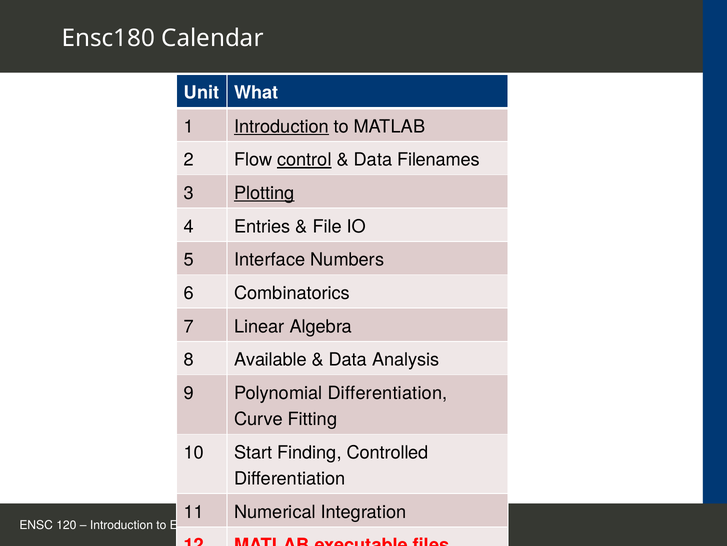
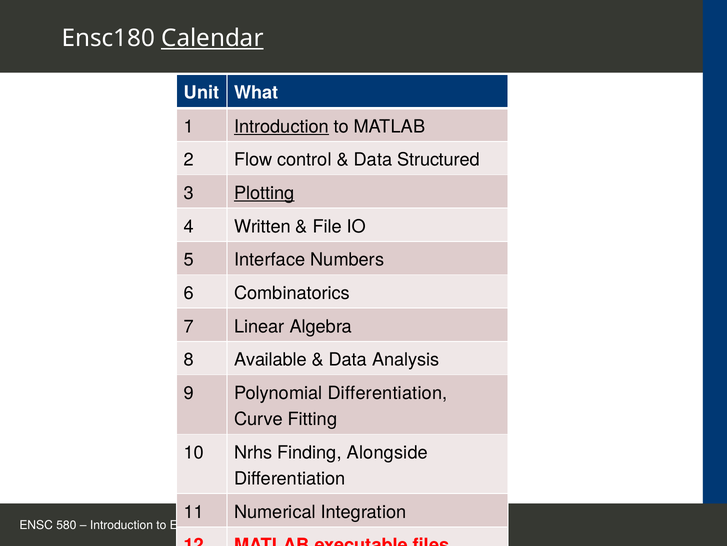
Calendar underline: none -> present (212, 38)
control underline: present -> none (304, 160)
Filenames: Filenames -> Structured (439, 160)
Entries: Entries -> Written (262, 226)
Start: Start -> Nrhs (253, 452)
Controlled: Controlled -> Alongside (387, 452)
120: 120 -> 580 (66, 524)
